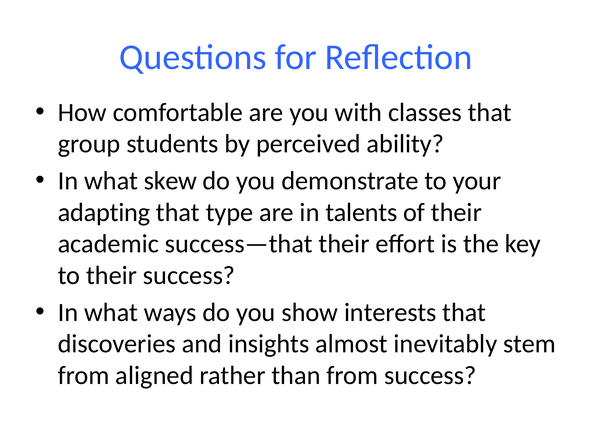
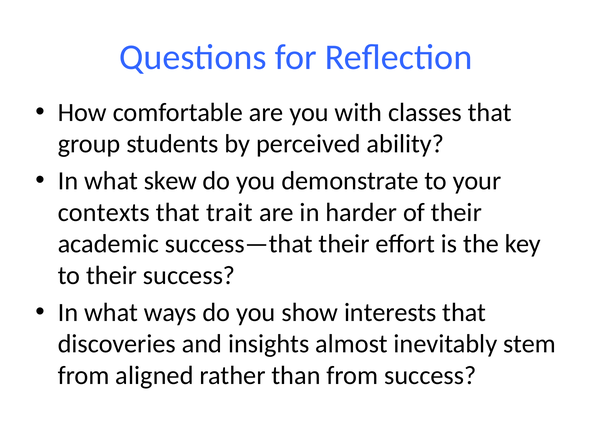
adapting: adapting -> contexts (104, 212)
type: type -> trait (229, 212)
talents: talents -> harder (361, 212)
